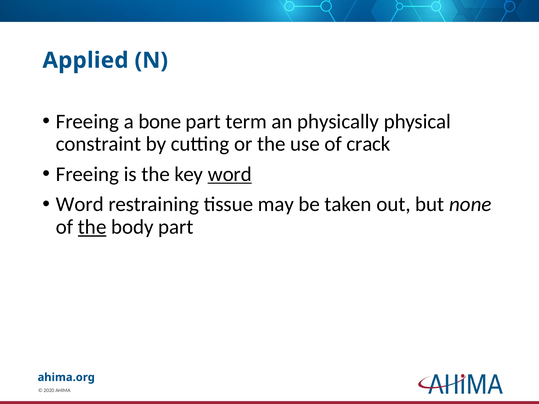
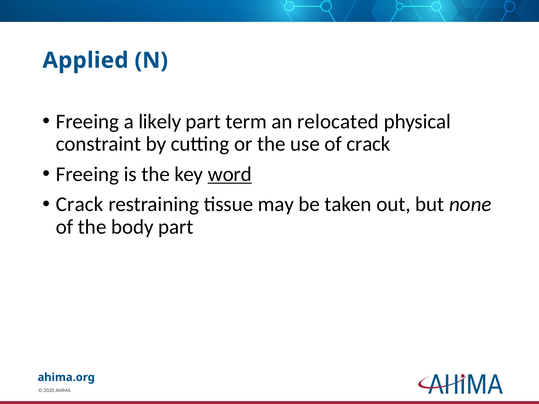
bone: bone -> likely (160, 122)
physically: physically -> relocated (338, 122)
Word: Word -> Crack (80, 204)
the underline: present -> none (92, 227)
